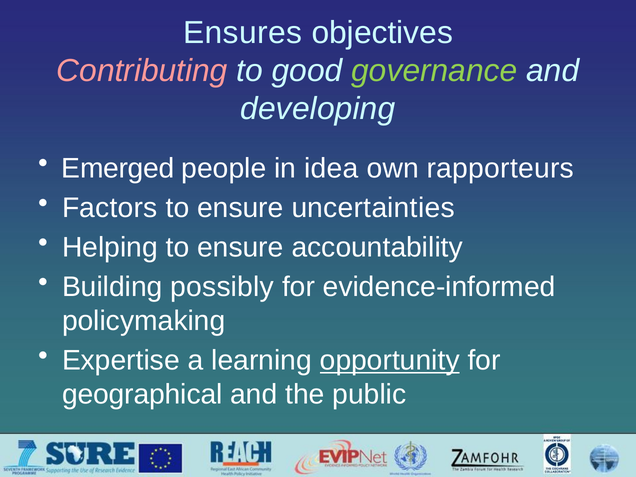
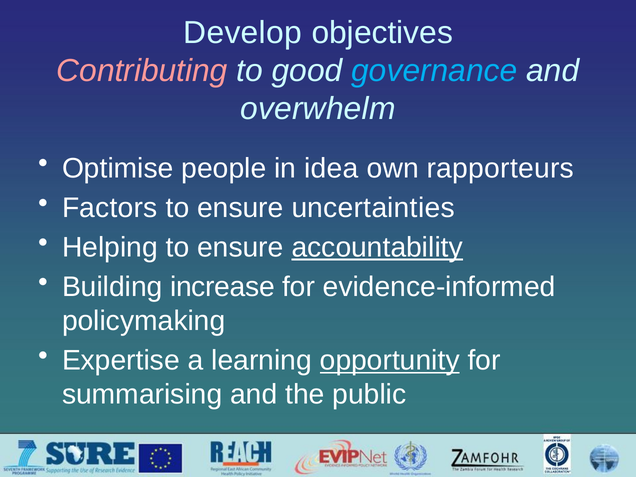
Ensures: Ensures -> Develop (243, 33)
governance colour: light green -> light blue (434, 71)
developing: developing -> overwhelm (318, 109)
Emerged: Emerged -> Optimise (118, 168)
accountability underline: none -> present (377, 247)
possibly: possibly -> increase (222, 287)
geographical: geographical -> summarising (142, 394)
